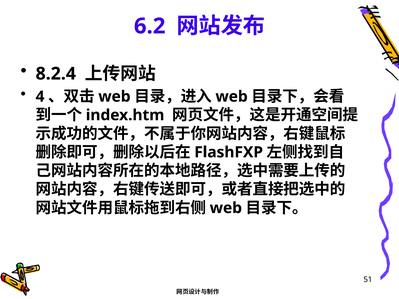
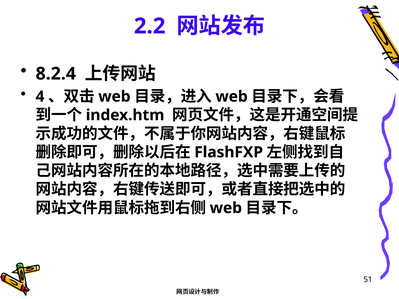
6.2: 6.2 -> 2.2 (150, 26)
